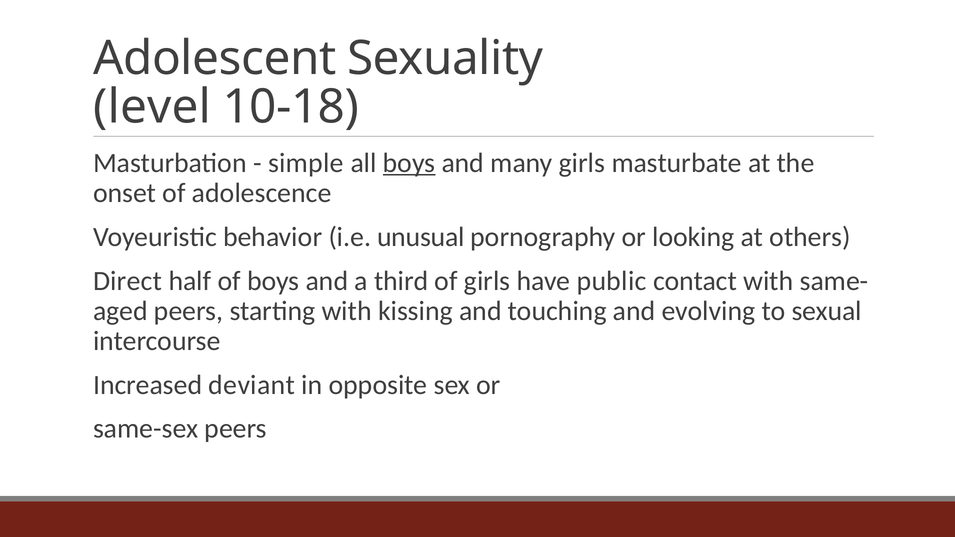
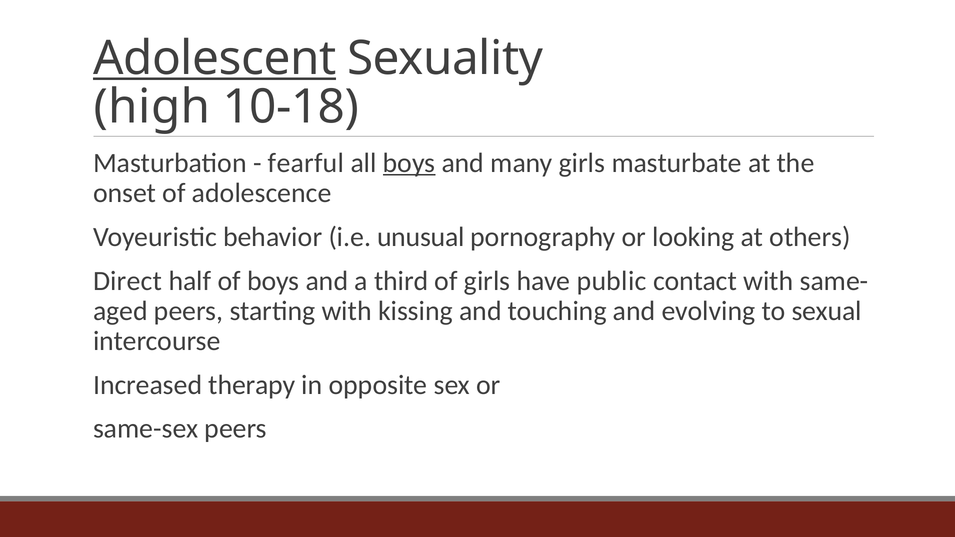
Adolescent underline: none -> present (215, 58)
level: level -> high (152, 107)
simple: simple -> fearful (306, 163)
deviant: deviant -> therapy (252, 385)
